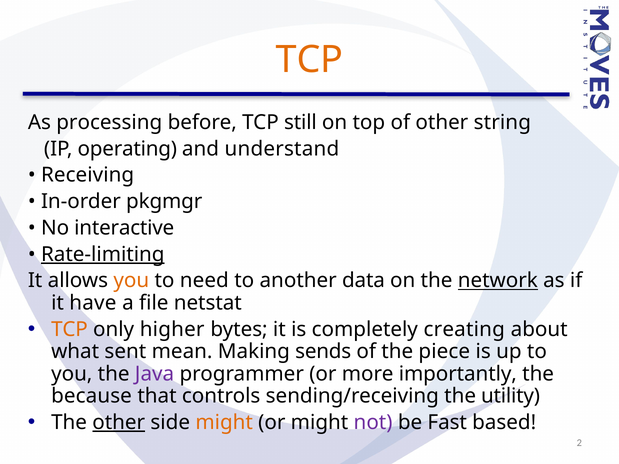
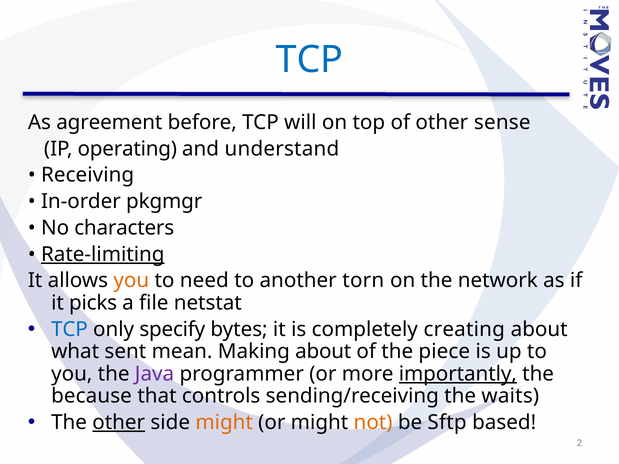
TCP colour: orange -> blue (310, 60)
processing: processing -> agreement (109, 122)
still: still -> will (300, 122)
string: string -> sense (502, 122)
interactive: interactive -> characters (124, 228)
data: data -> torn (363, 281)
network underline: present -> none (498, 281)
have: have -> picks (93, 303)
TCP colour: orange -> blue (69, 329)
higher: higher -> specify (172, 329)
Making sends: sends -> about (323, 352)
importantly underline: none -> present (458, 374)
utility: utility -> waits (510, 396)
not colour: purple -> orange (373, 423)
Fast: Fast -> Sftp (447, 423)
